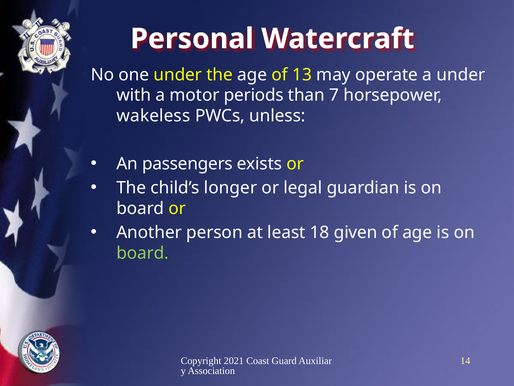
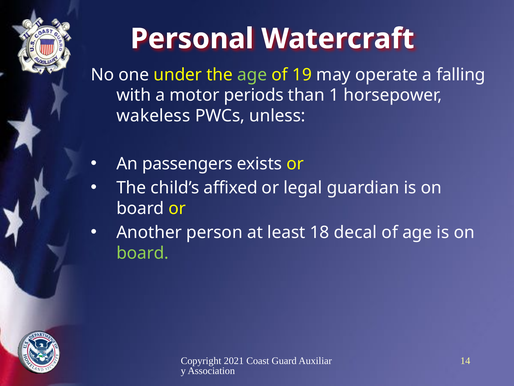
age colour: white -> light green (252, 75)
13: 13 -> 19 (302, 75)
a under: under -> falling (461, 75)
7: 7 -> 1 (334, 95)
longer: longer -> affixed (231, 188)
given: given -> decal (355, 232)
